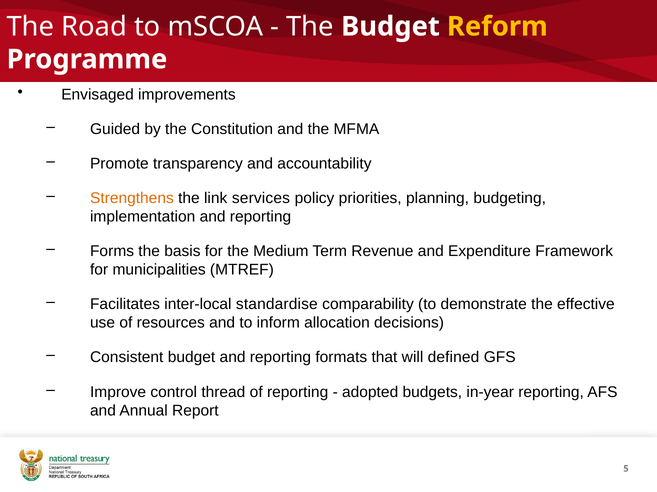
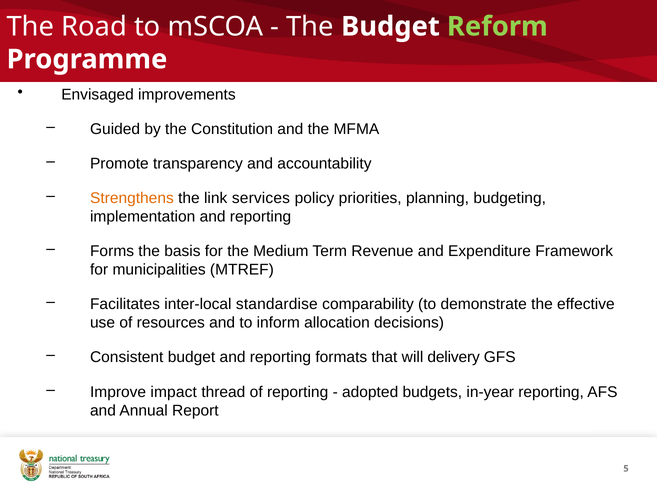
Reform colour: yellow -> light green (497, 27)
defined: defined -> delivery (454, 358)
control: control -> impact (174, 392)
